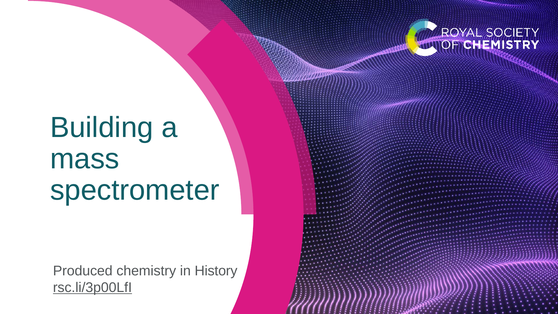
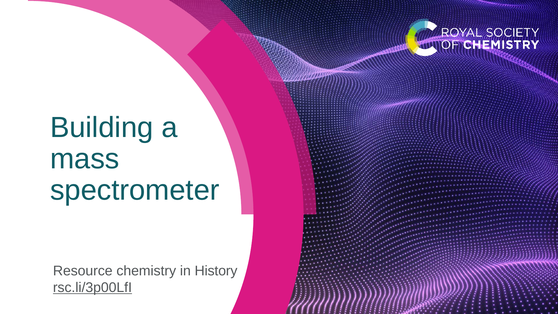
Produced: Produced -> Resource (83, 271)
